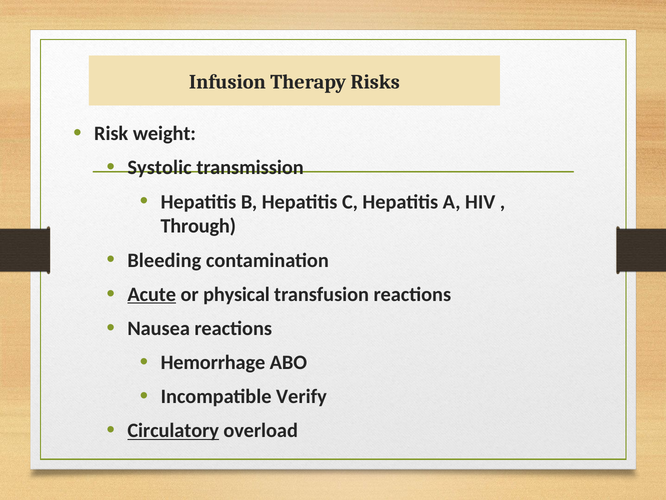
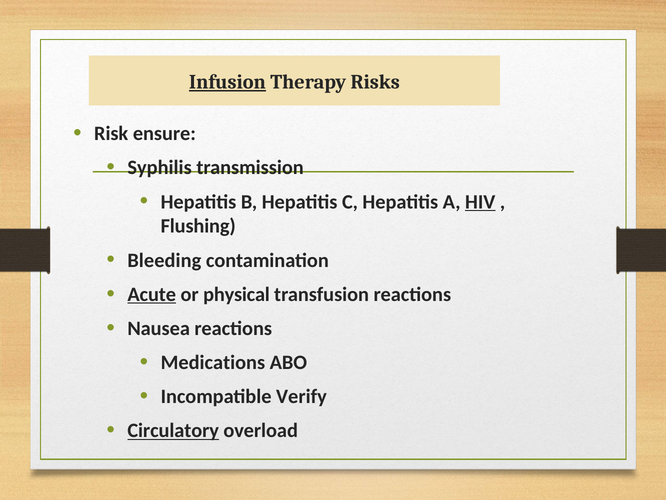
Infusion underline: none -> present (227, 82)
weight: weight -> ensure (164, 134)
Systolic: Systolic -> Syphilis (160, 168)
HIV underline: none -> present (480, 202)
Through: Through -> Flushing (198, 226)
Hemorrhage: Hemorrhage -> Medications (213, 362)
